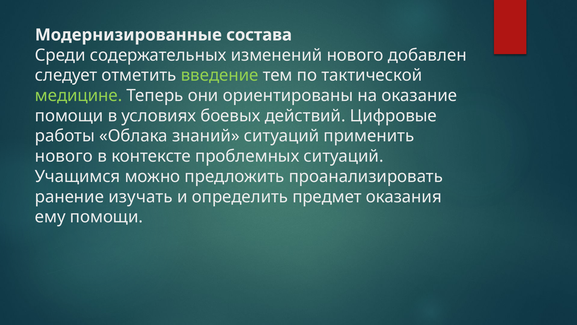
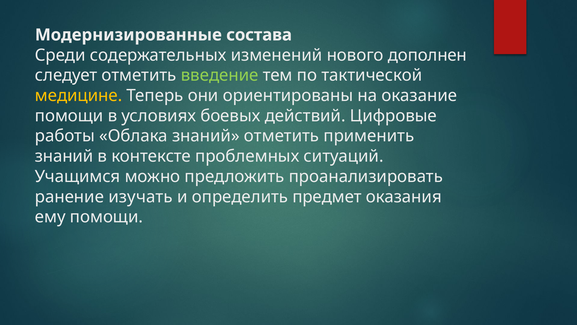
добавлен: добавлен -> дополнен (427, 55)
медицине colour: light green -> yellow (79, 95)
знаний ситуаций: ситуаций -> отметить (282, 136)
нового: нового -> знаний (64, 156)
